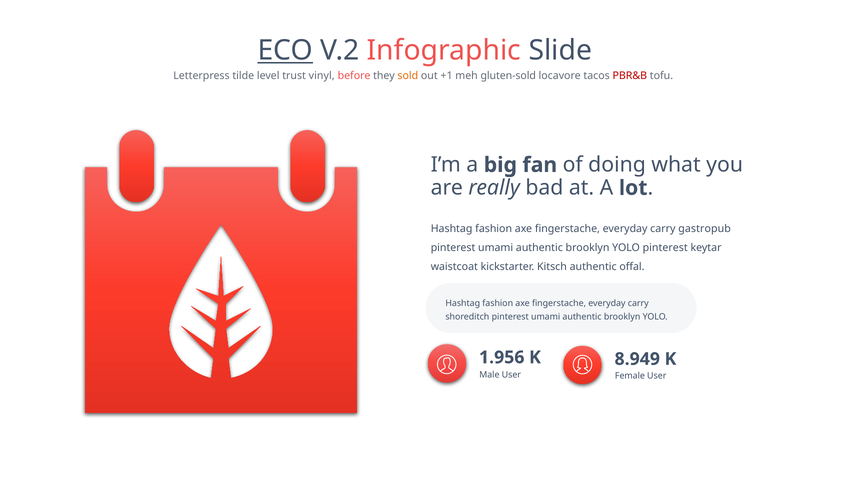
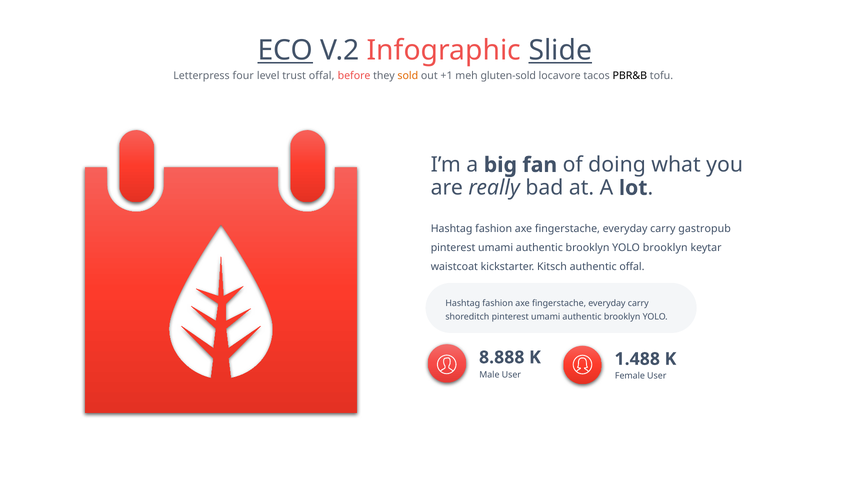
Slide underline: none -> present (560, 51)
tilde: tilde -> four (243, 76)
trust vinyl: vinyl -> offal (322, 76)
PBR&B colour: red -> black (630, 76)
YOLO pinterest: pinterest -> brooklyn (665, 248)
1.956: 1.956 -> 8.888 (502, 357)
8.949: 8.949 -> 1.488 (637, 359)
